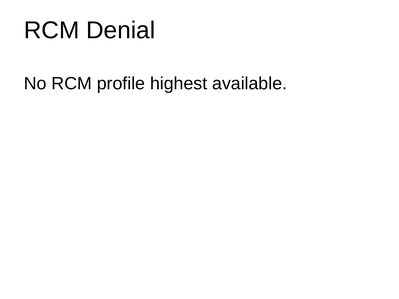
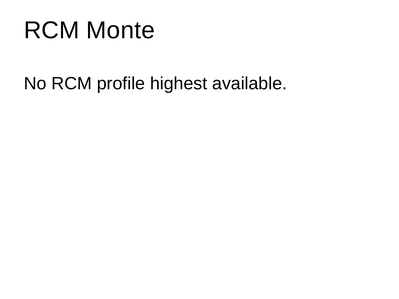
Denial: Denial -> Monte (121, 30)
